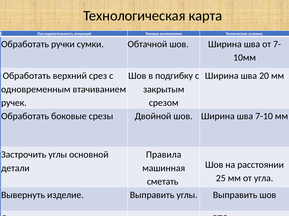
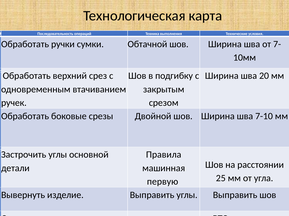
сметать: сметать -> первую (163, 182)
